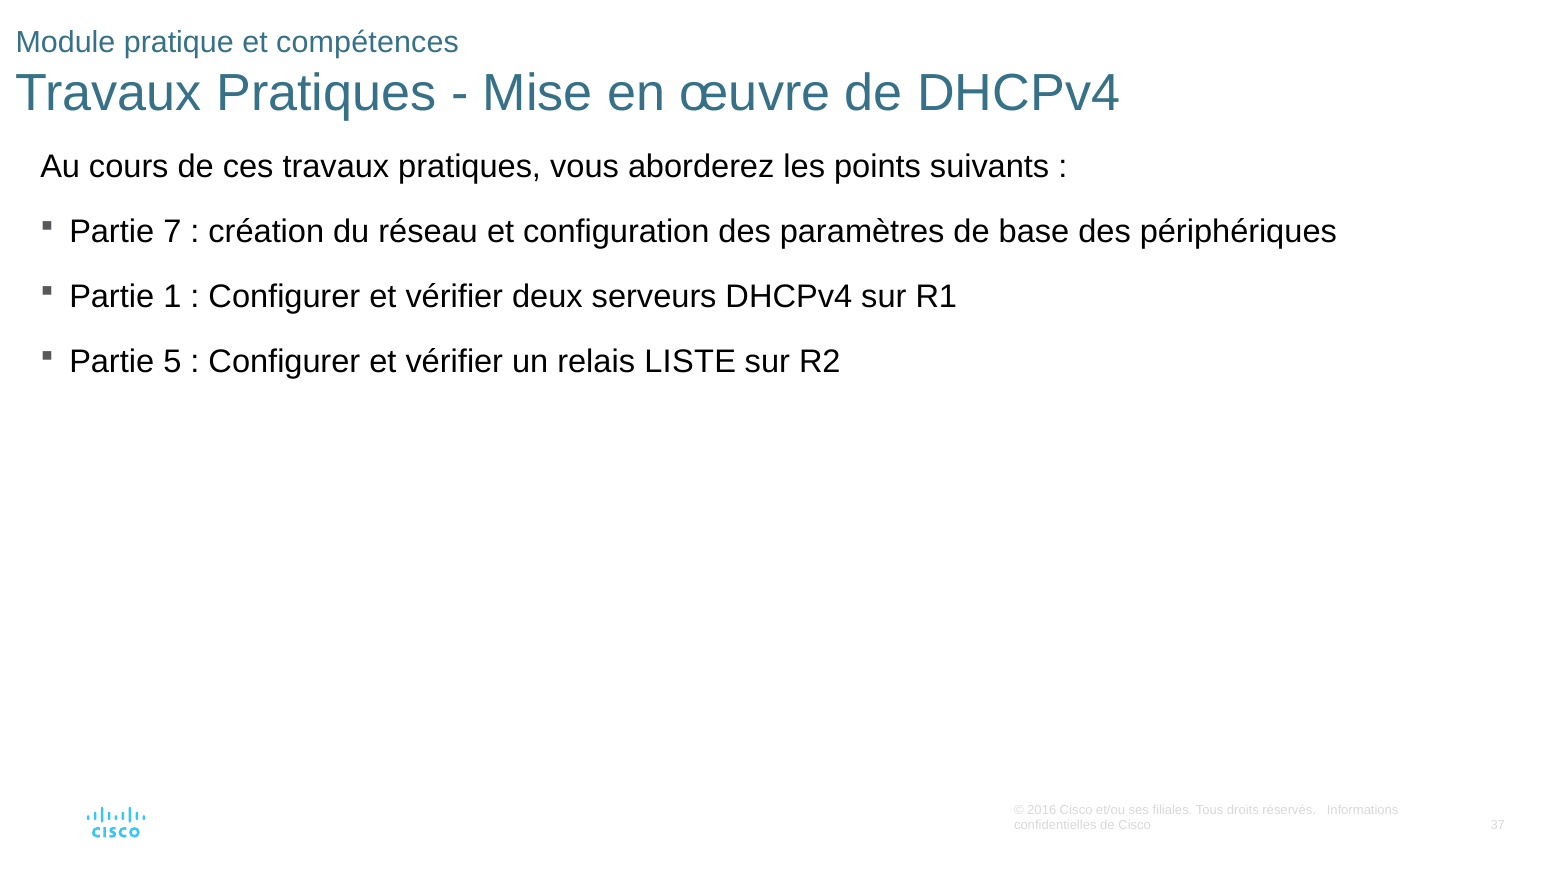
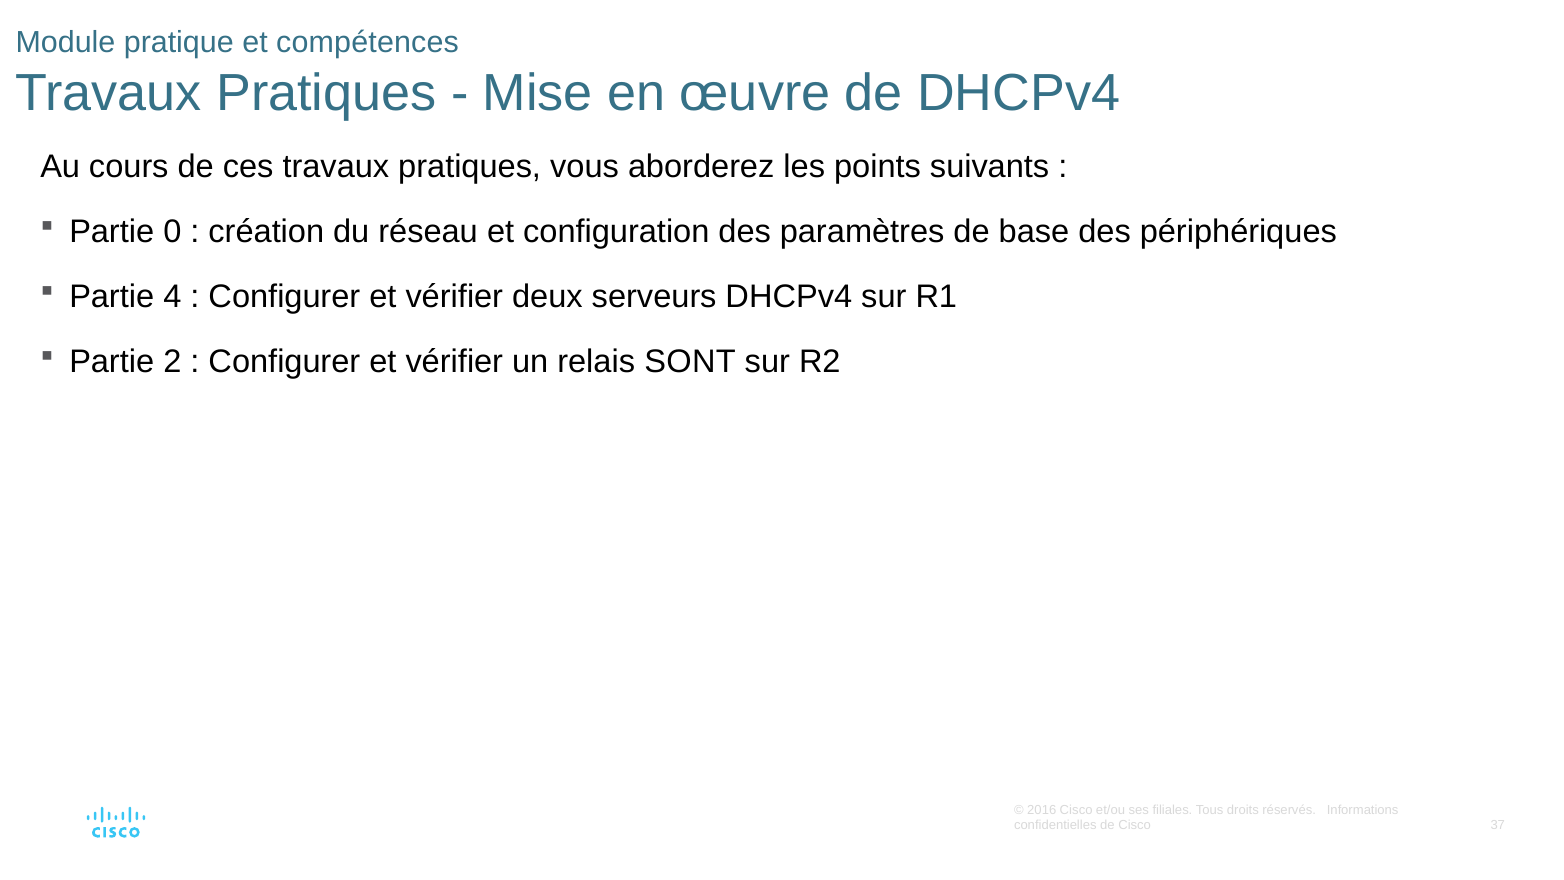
7: 7 -> 0 (172, 231)
1: 1 -> 4 (172, 297)
5: 5 -> 2 (172, 362)
LISTE: LISTE -> SONT (690, 362)
